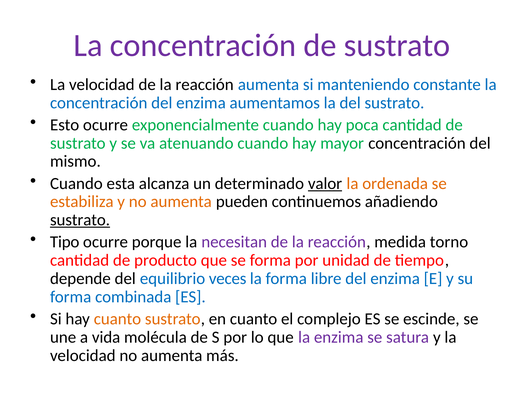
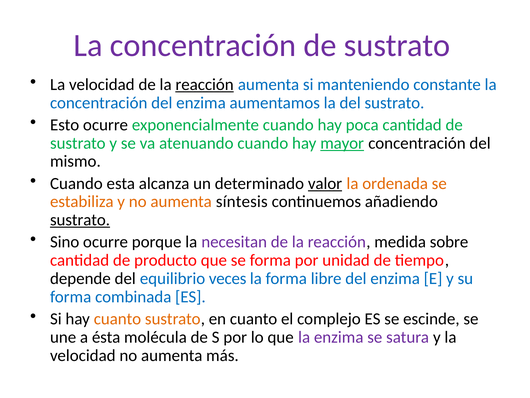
reacción underline: none -> present (205, 84)
mayor underline: none -> present (342, 143)
pueden: pueden -> síntesis (242, 201)
Tipo: Tipo -> Sino (65, 242)
torno: torno -> sobre (449, 242)
vida: vida -> ésta (106, 337)
